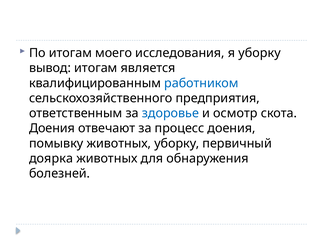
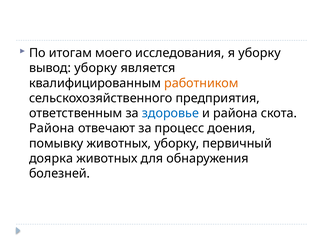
вывод итогам: итогам -> уборку (96, 68)
работником colour: blue -> orange (201, 83)
и осмотр: осмотр -> района (235, 113)
Доения: Доения -> Района (52, 128)
